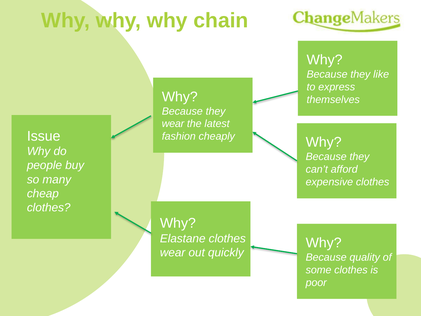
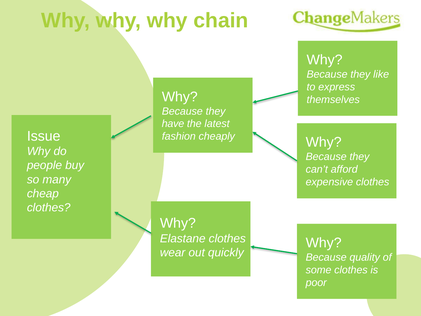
wear: wear -> have (173, 124)
